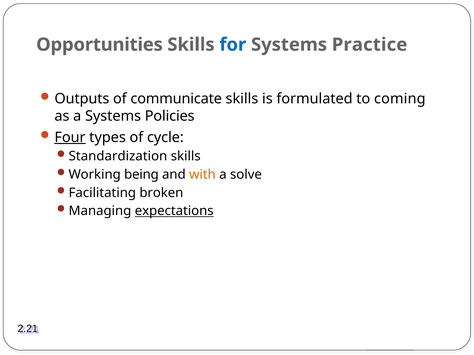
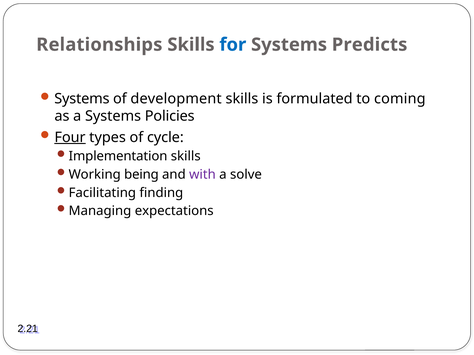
Opportunities: Opportunities -> Relationships (99, 45)
Practice: Practice -> Predicts (370, 45)
Outputs: Outputs -> Systems (82, 99)
communicate: communicate -> development (176, 99)
Standardization: Standardization -> Implementation (118, 156)
with colour: orange -> purple (202, 175)
broken: broken -> finding (161, 193)
expectations underline: present -> none (174, 211)
